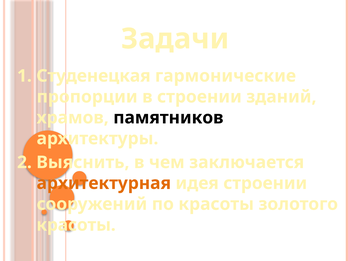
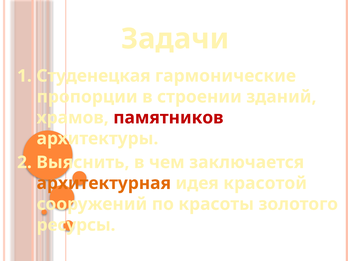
памятников colour: black -> red (168, 118)
идея строении: строении -> красотой (265, 183)
красоты: красоты -> ресурсы (76, 225)
